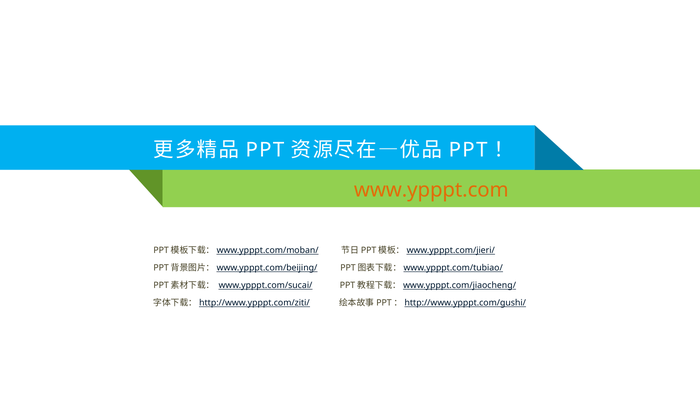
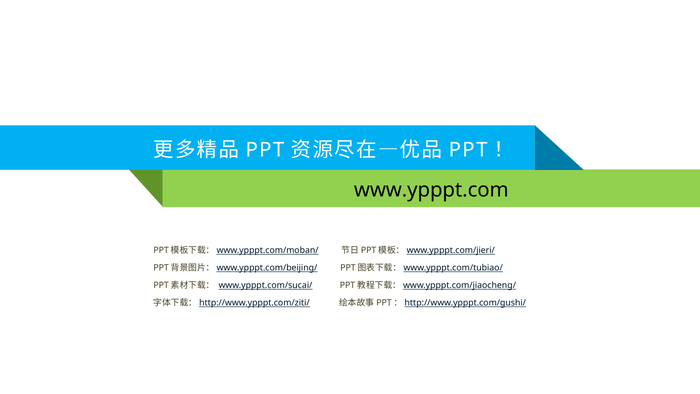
www.ypppt.com colour: orange -> black (431, 190)
